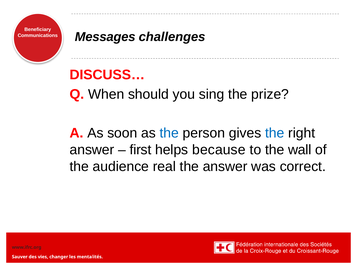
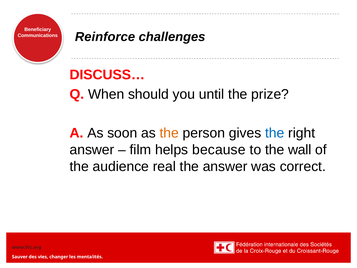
Messages: Messages -> Reinforce (105, 37)
sing: sing -> until (212, 94)
the colour: blue -> orange (169, 133)
first: first -> film (140, 150)
